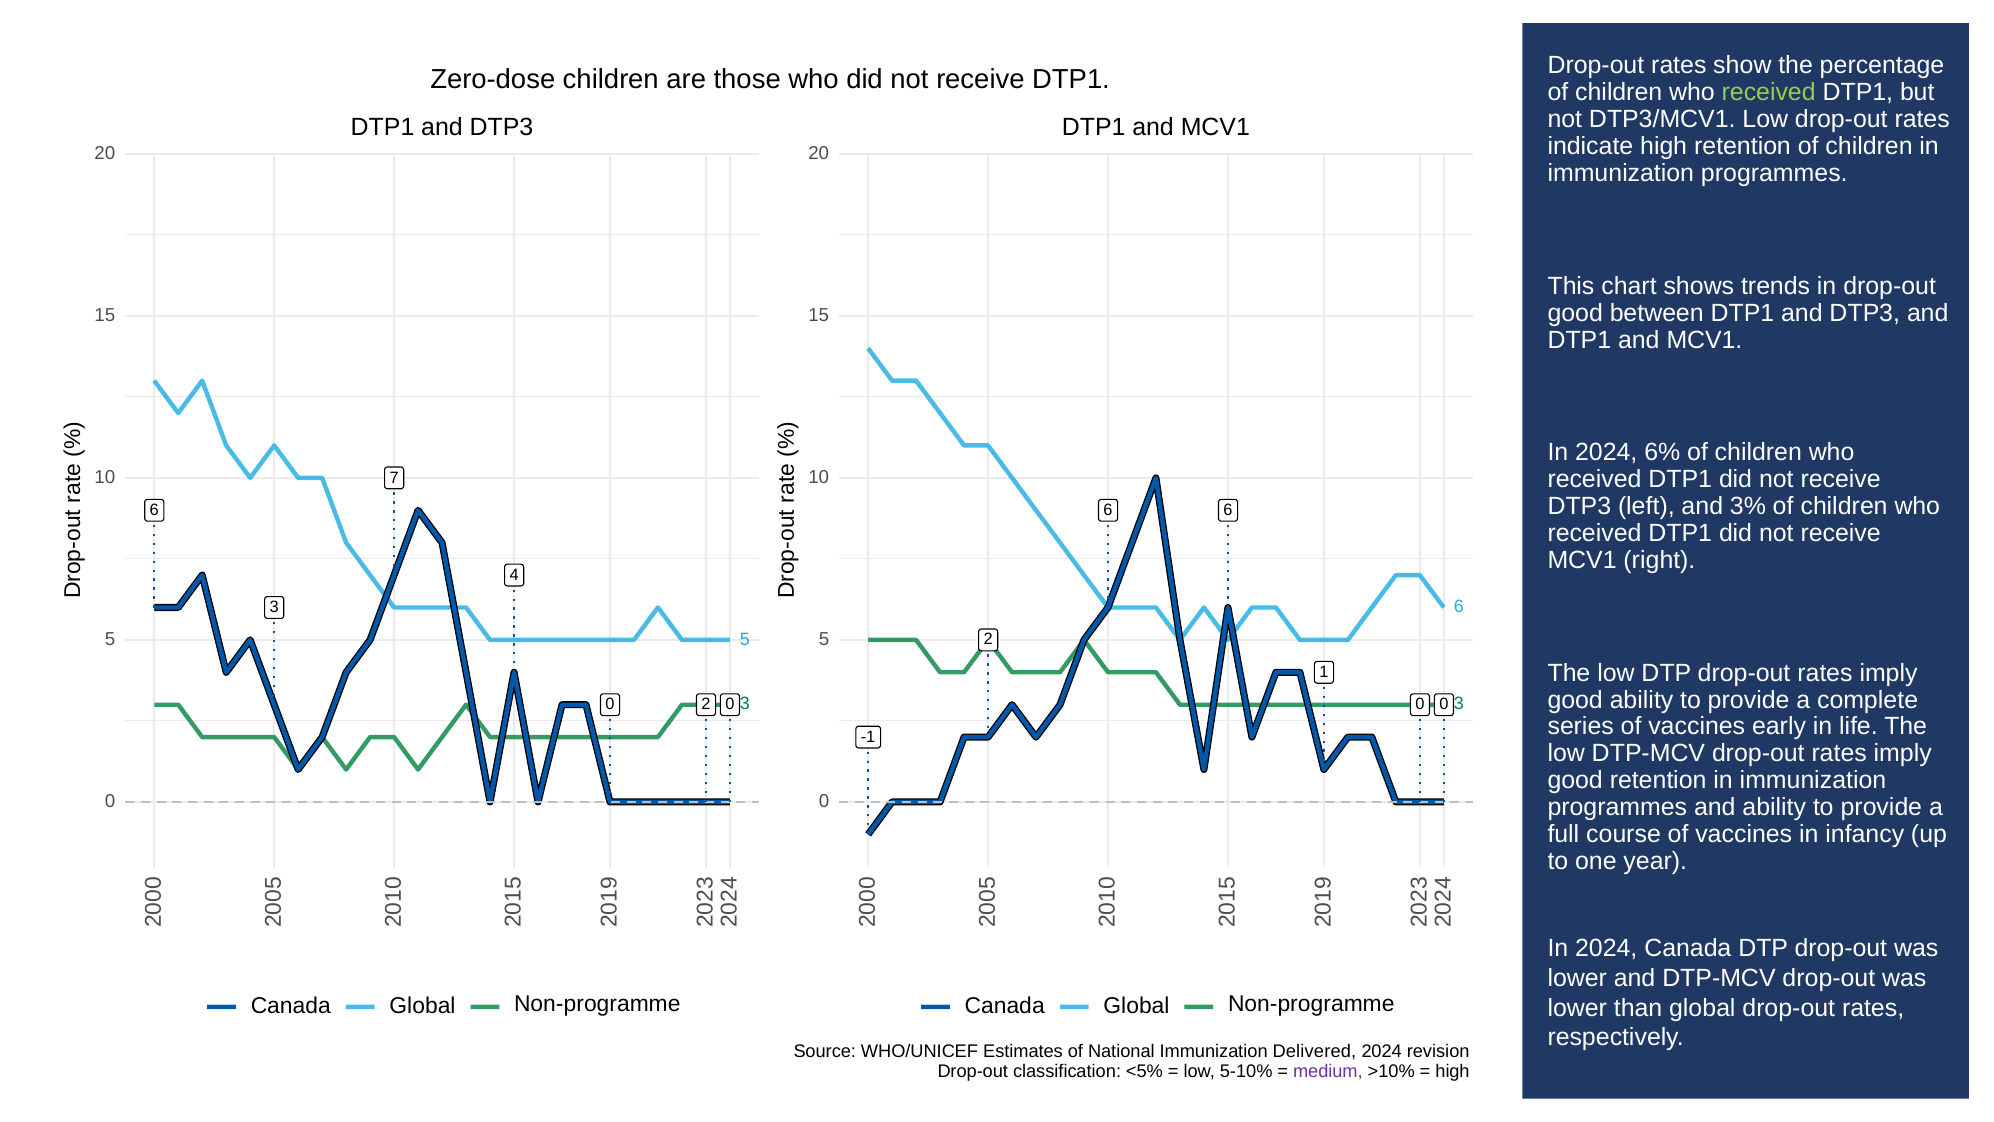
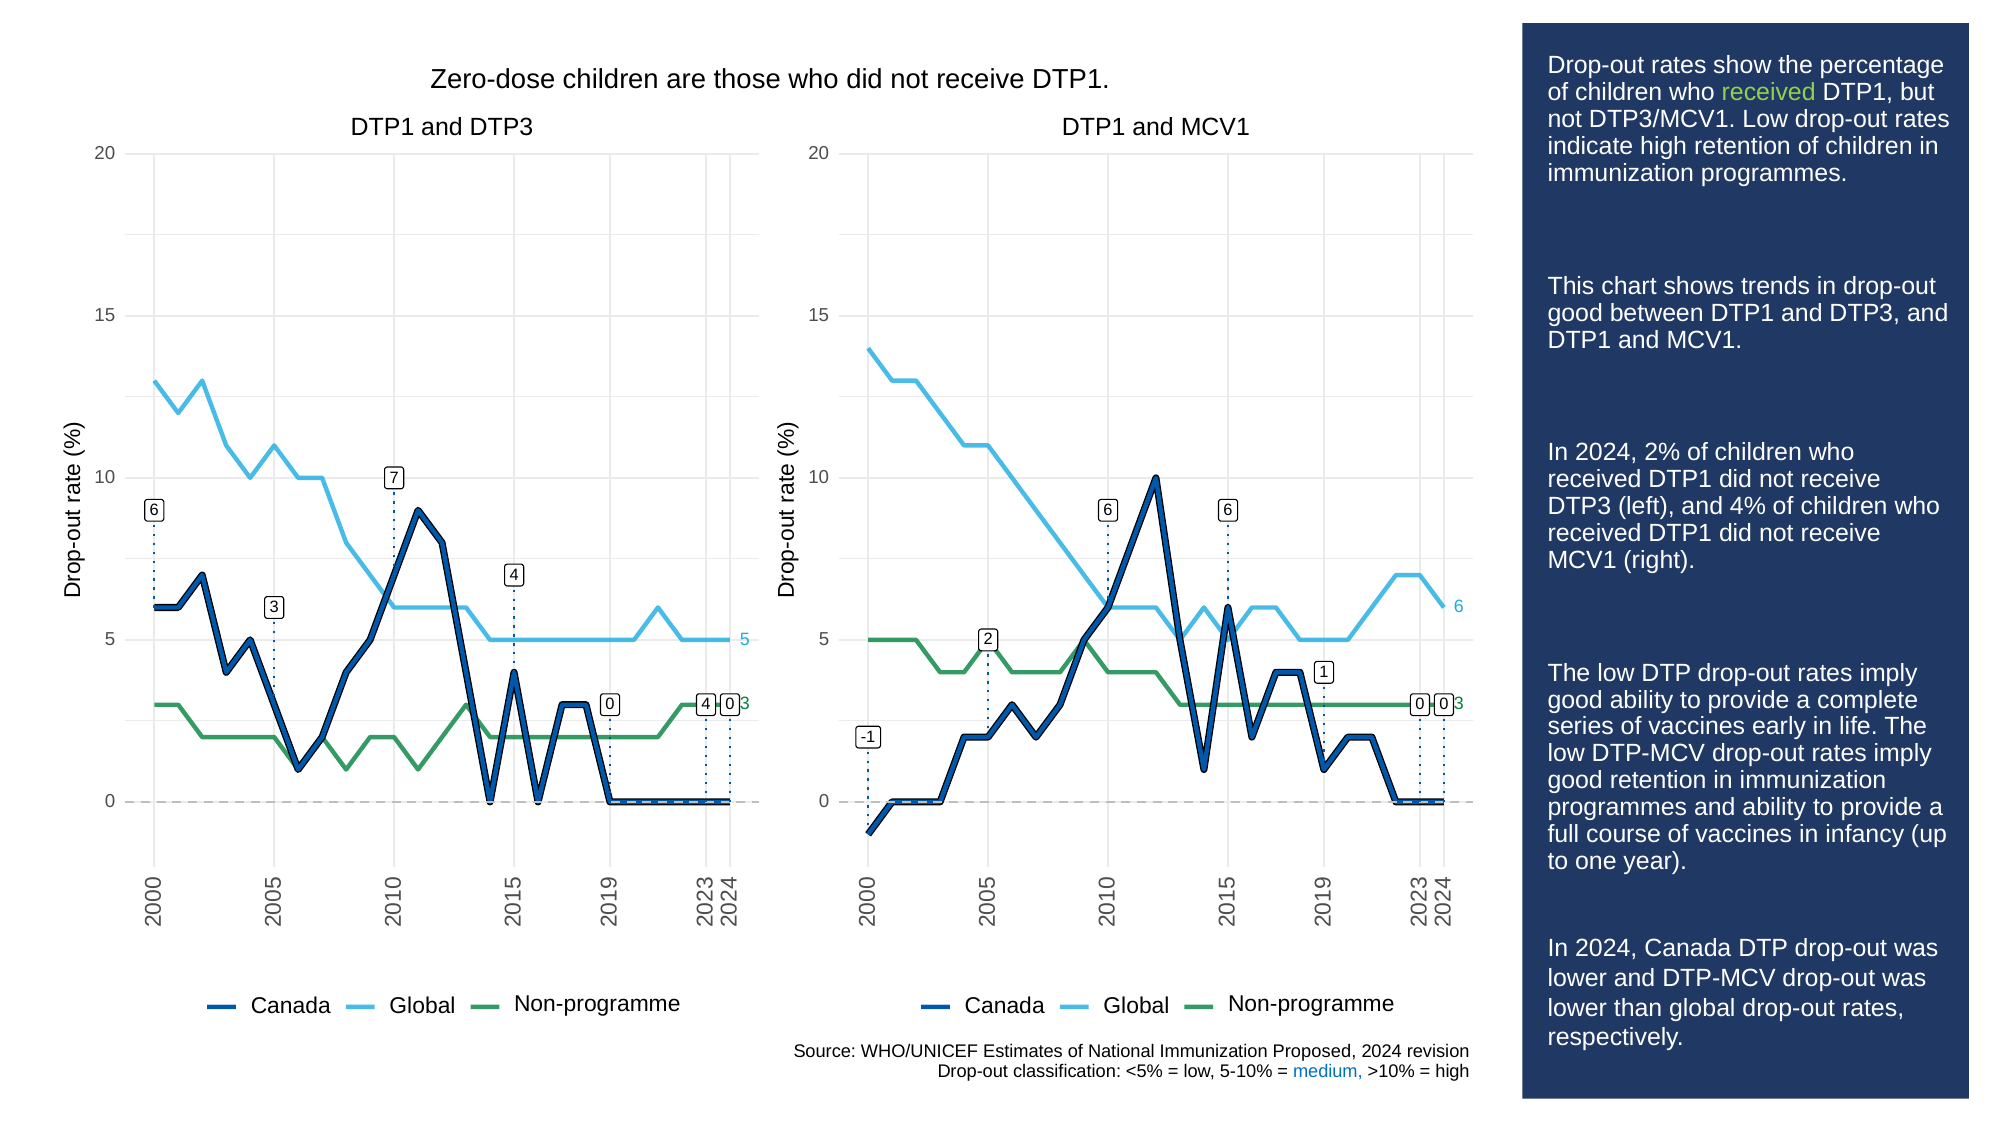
6%: 6% -> 2% (1662, 452)
3%: 3% -> 4% (1748, 506)
2: 2 -> 4 (706, 704)
Delivered: Delivered -> Proposed (1314, 1051)
medium colour: purple -> blue (1328, 1071)
